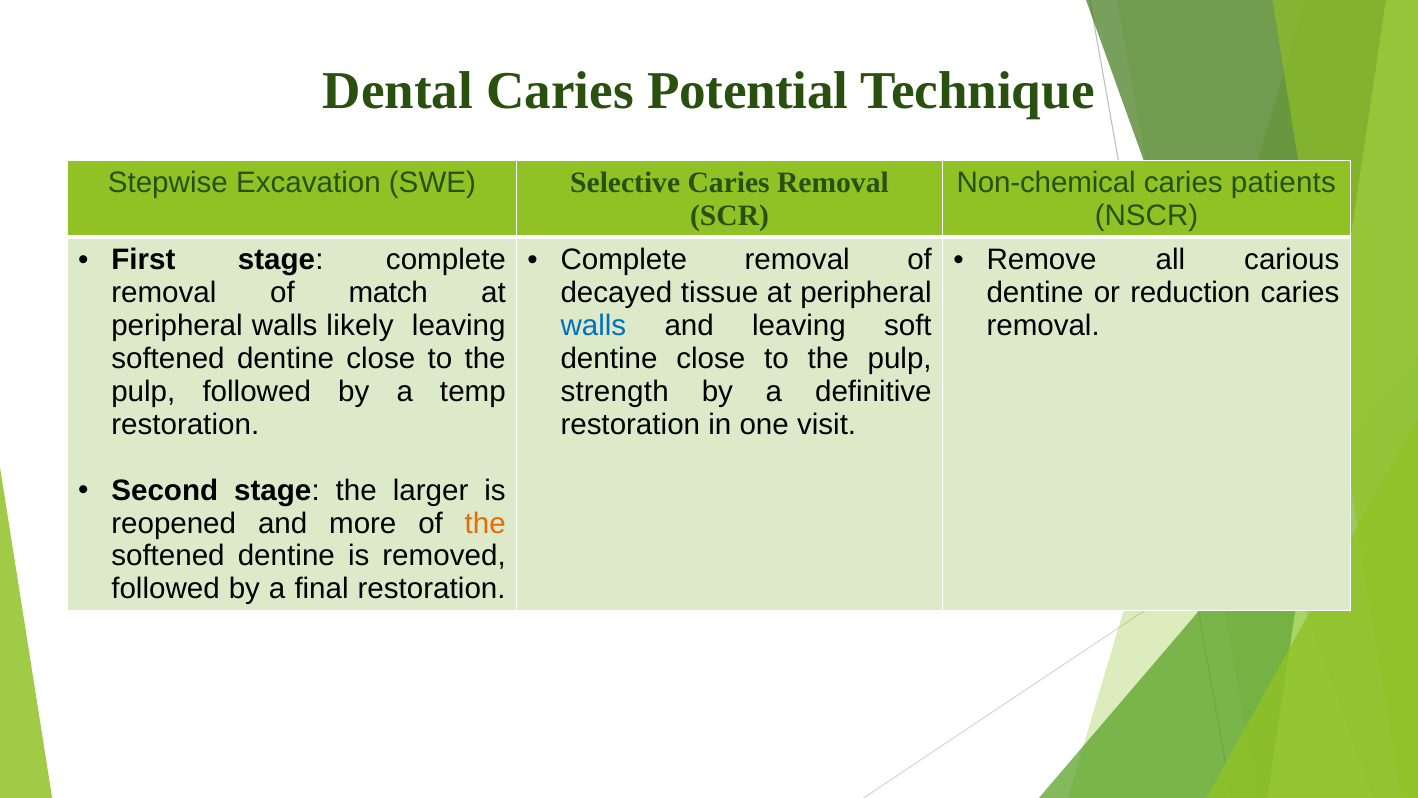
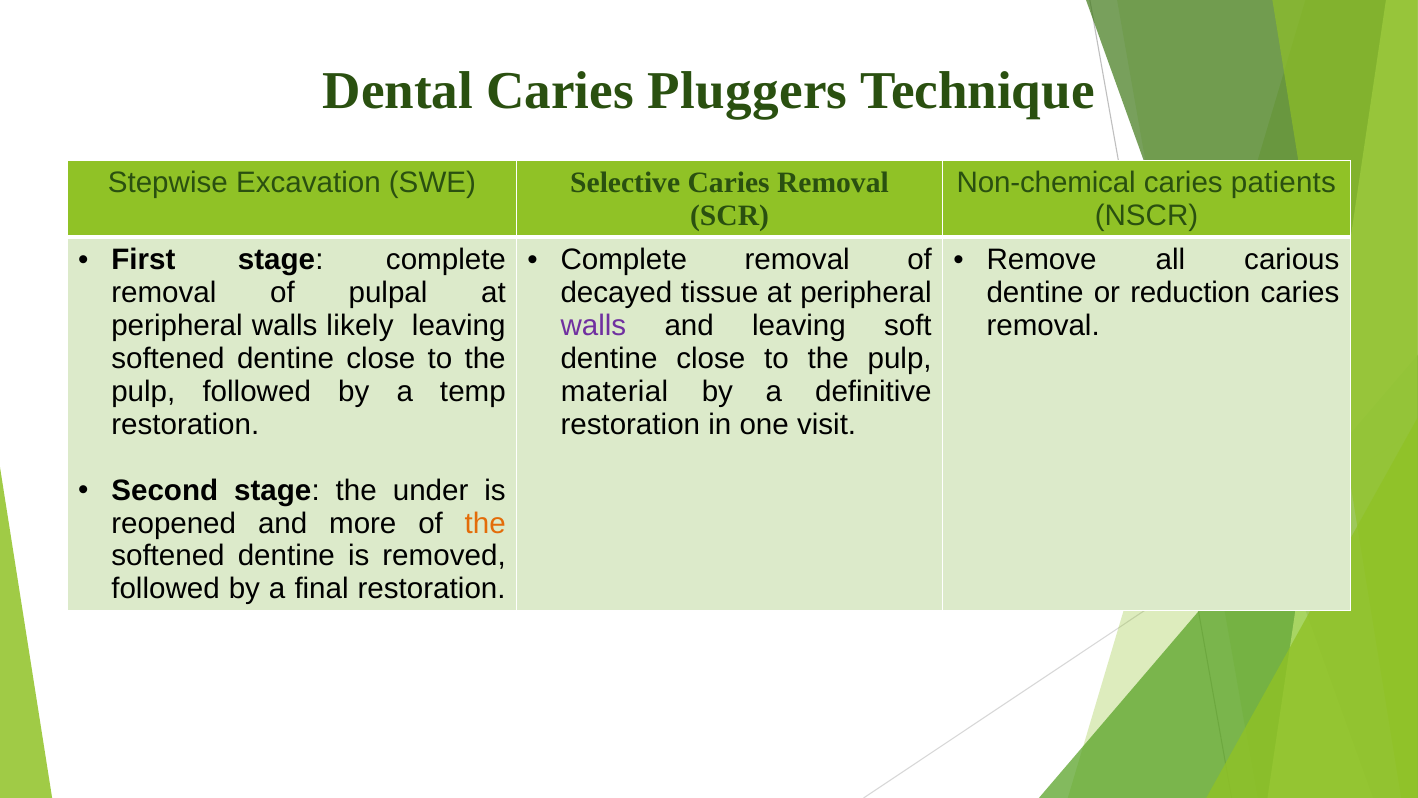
Potential: Potential -> Pluggers (747, 91)
match: match -> pulpal (388, 292)
walls colour: blue -> purple (593, 325)
strength: strength -> material (615, 391)
larger: larger -> under (431, 490)
